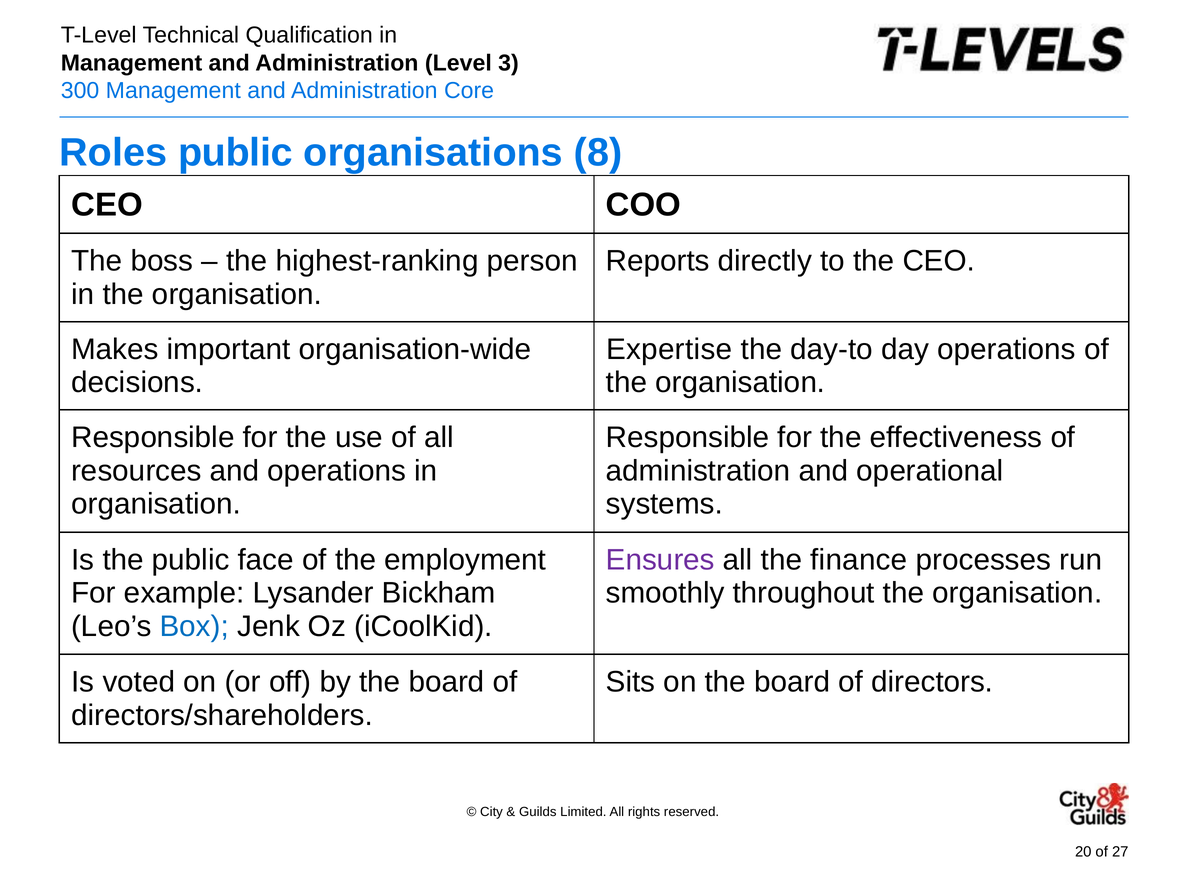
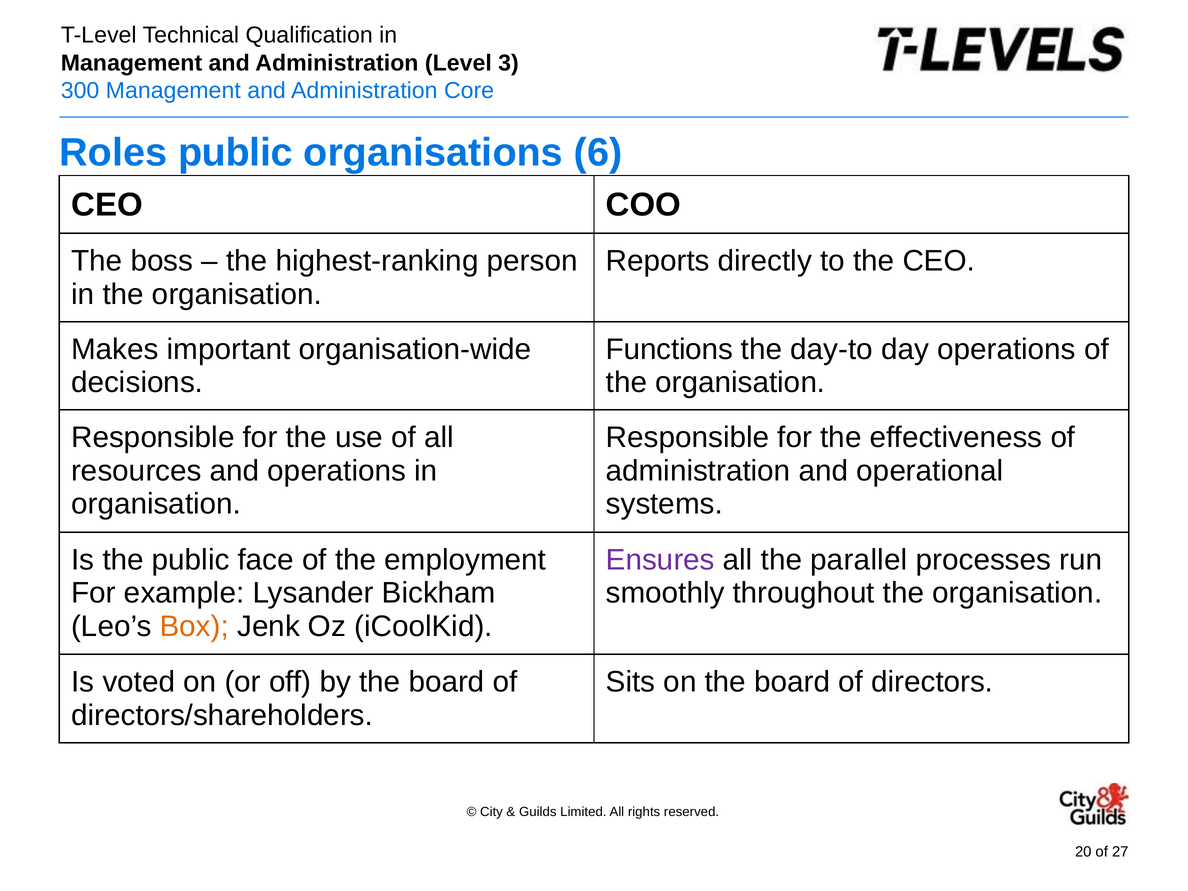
8: 8 -> 6 (598, 153)
Expertise: Expertise -> Functions (669, 349)
finance: finance -> parallel (859, 560)
Box colour: blue -> orange (194, 626)
